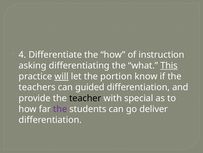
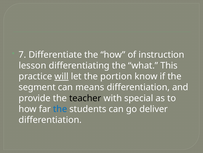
4: 4 -> 7 (22, 54)
asking: asking -> lesson (33, 65)
This underline: present -> none (169, 65)
teachers: teachers -> segment (37, 87)
guided: guided -> means (90, 87)
the colour: purple -> blue (60, 109)
